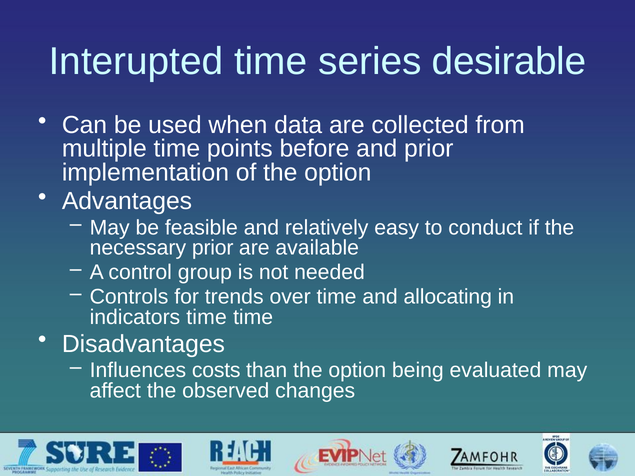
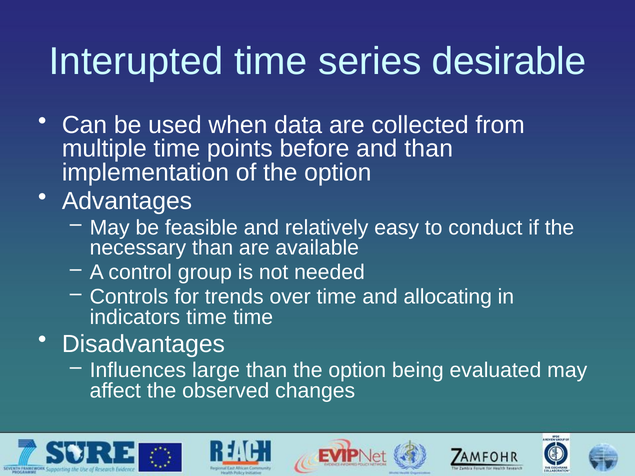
and prior: prior -> than (429, 149)
necessary prior: prior -> than (213, 248)
costs: costs -> large (216, 371)
